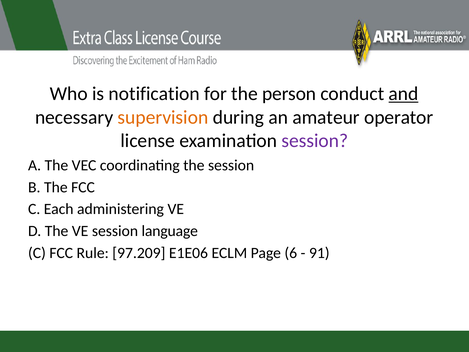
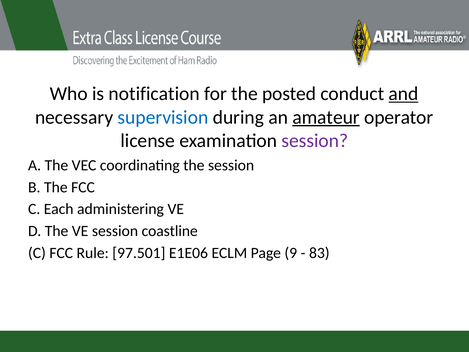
person: person -> posted (289, 94)
supervision colour: orange -> blue (163, 117)
amateur underline: none -> present (326, 117)
language: language -> coastline (170, 231)
97.209: 97.209 -> 97.501 (139, 253)
6: 6 -> 9 (291, 253)
91: 91 -> 83 (319, 253)
